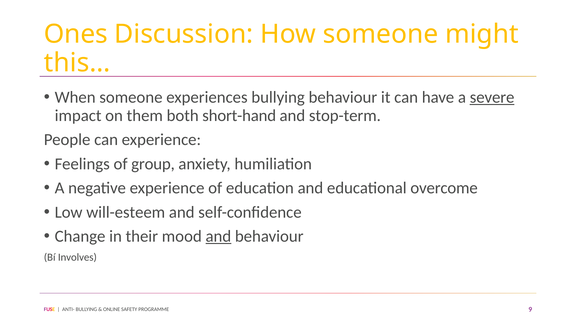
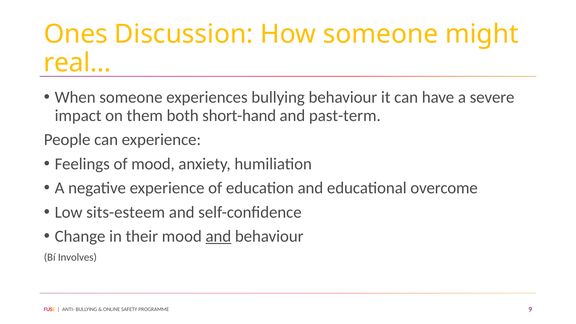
this…: this… -> real… (77, 63)
severe underline: present -> none (492, 97)
stop-term: stop-term -> past-term (345, 116)
of group: group -> mood (153, 164)
will-esteem: will-esteem -> sits-esteem (126, 212)
